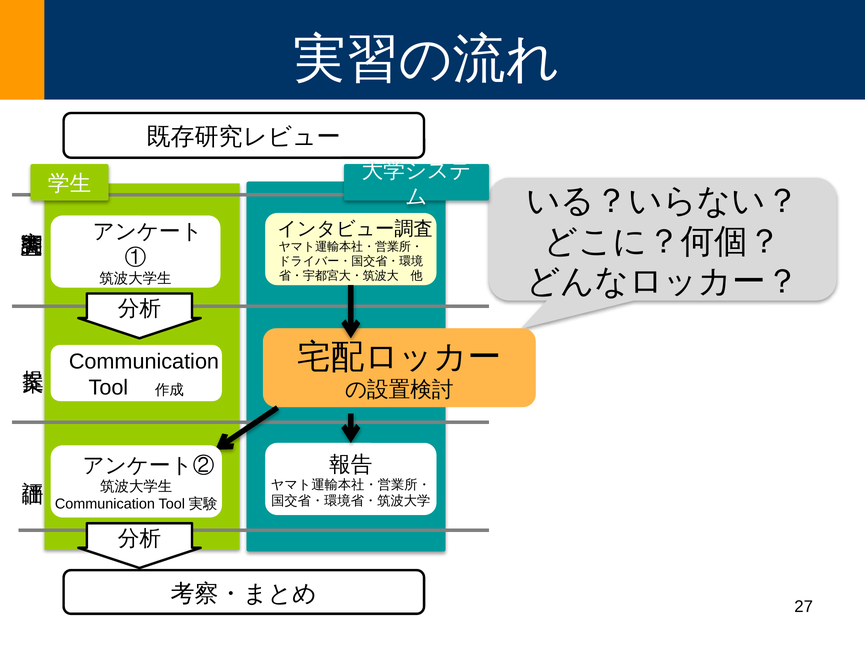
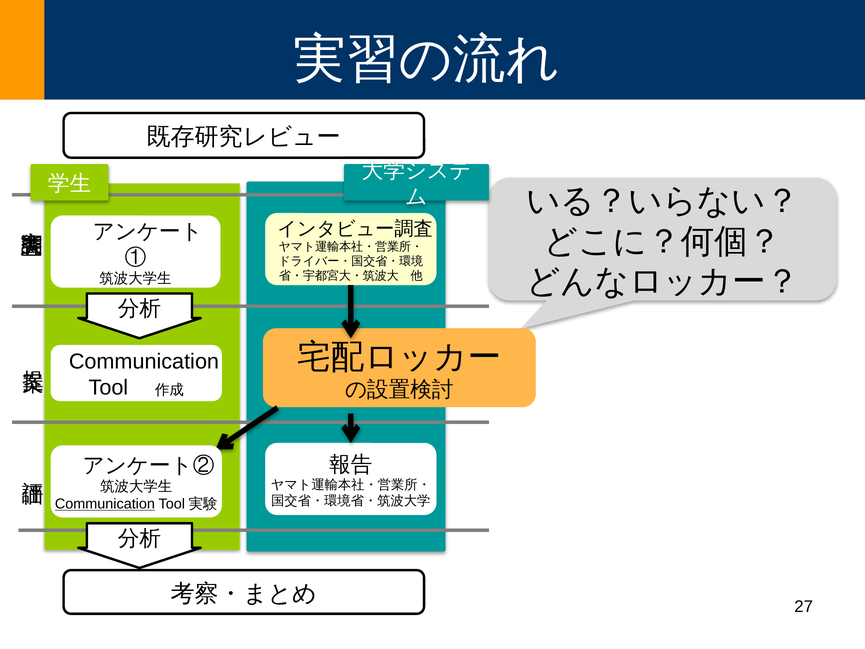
Communication underline: none -> present (105, 504)
